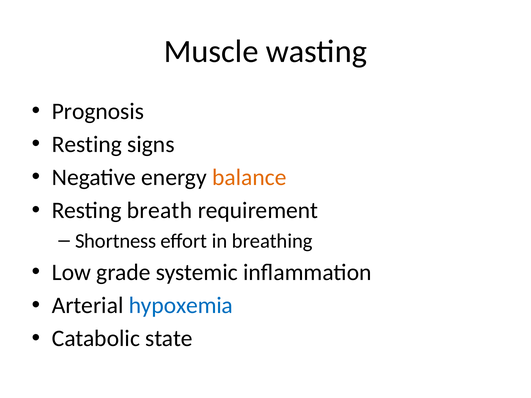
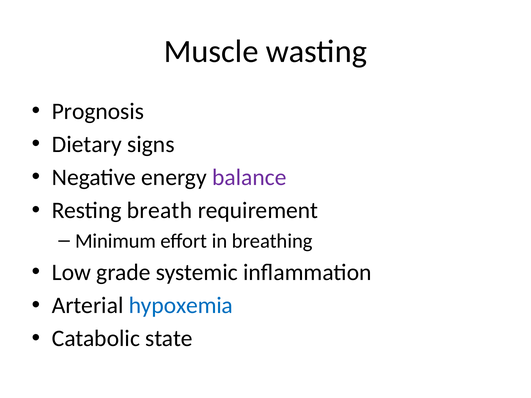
Resting: Resting -> Dietary (87, 144)
balance colour: orange -> purple (249, 178)
Shortness: Shortness -> Minimum (116, 241)
